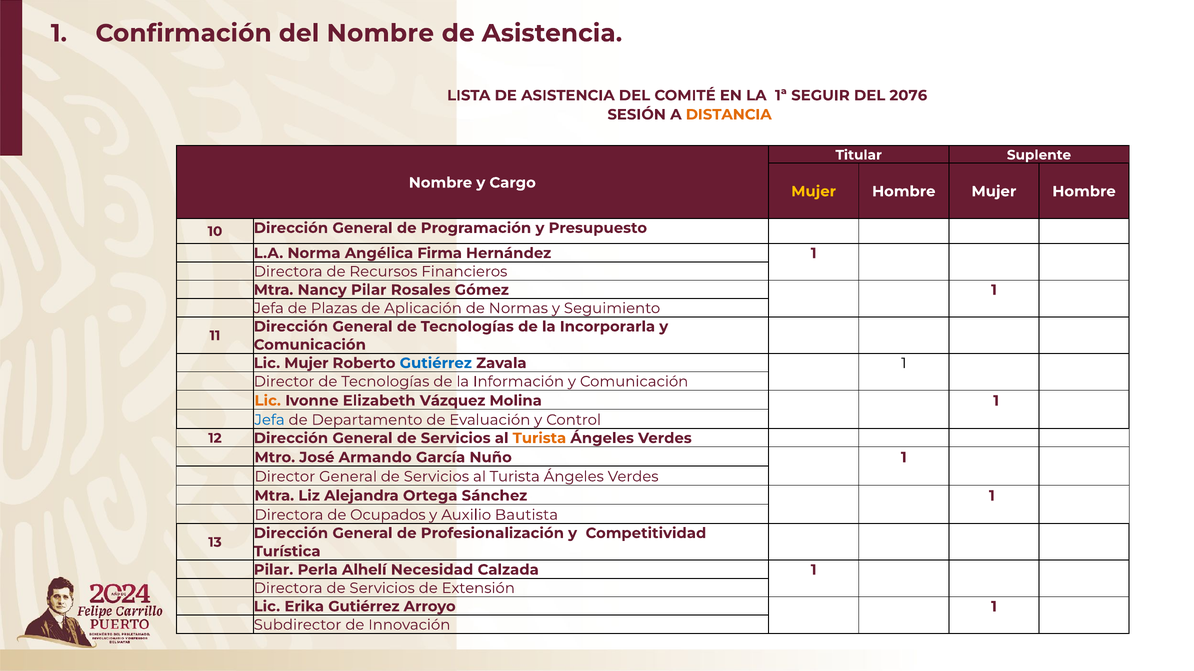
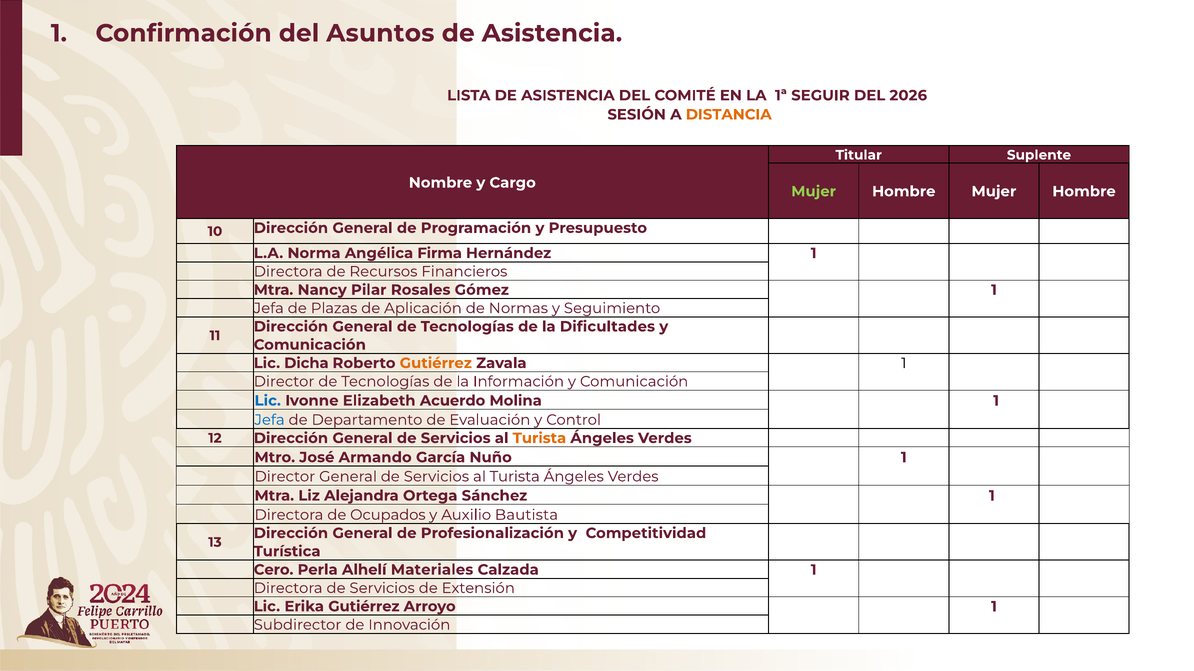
del Nombre: Nombre -> Asuntos (380, 33)
2076: 2076 -> 2026 (908, 96)
Mujer colour: yellow -> light green (814, 192)
Incorporarla: Incorporarla -> Dificultades (607, 327)
Lic Mujer: Mujer -> Dicha (306, 363)
Gutiérrez colour: blue -> orange (436, 363)
Lic colour: orange -> blue (268, 401)
Vázquez: Vázquez -> Acuerdo (453, 401)
Pilar: Pilar -> Cero (274, 570)
Necesidad: Necesidad -> Materiales (432, 570)
